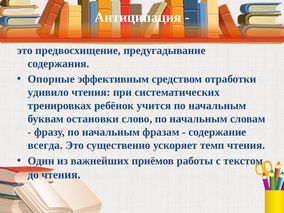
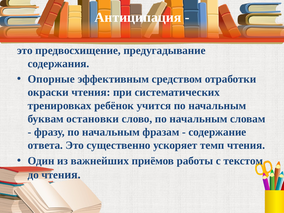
удивило: удивило -> окраски (48, 92)
всегда: всегда -> ответа (45, 145)
